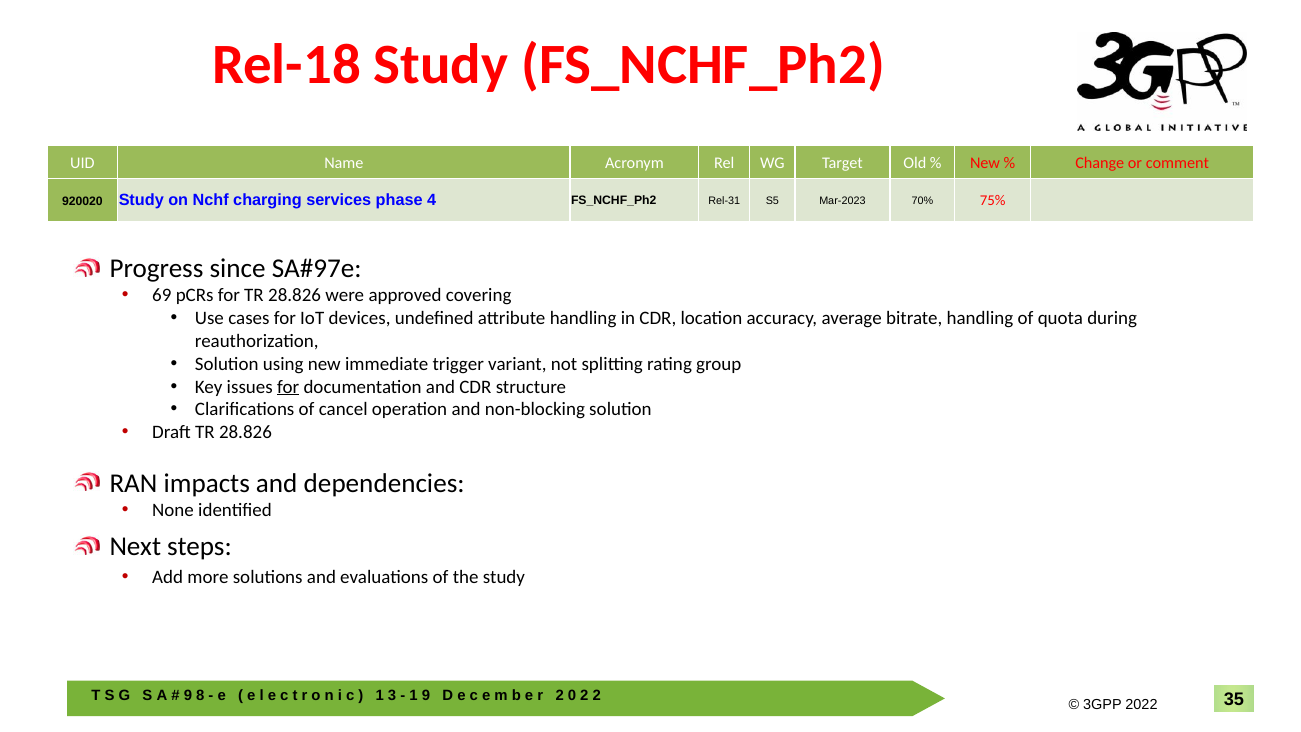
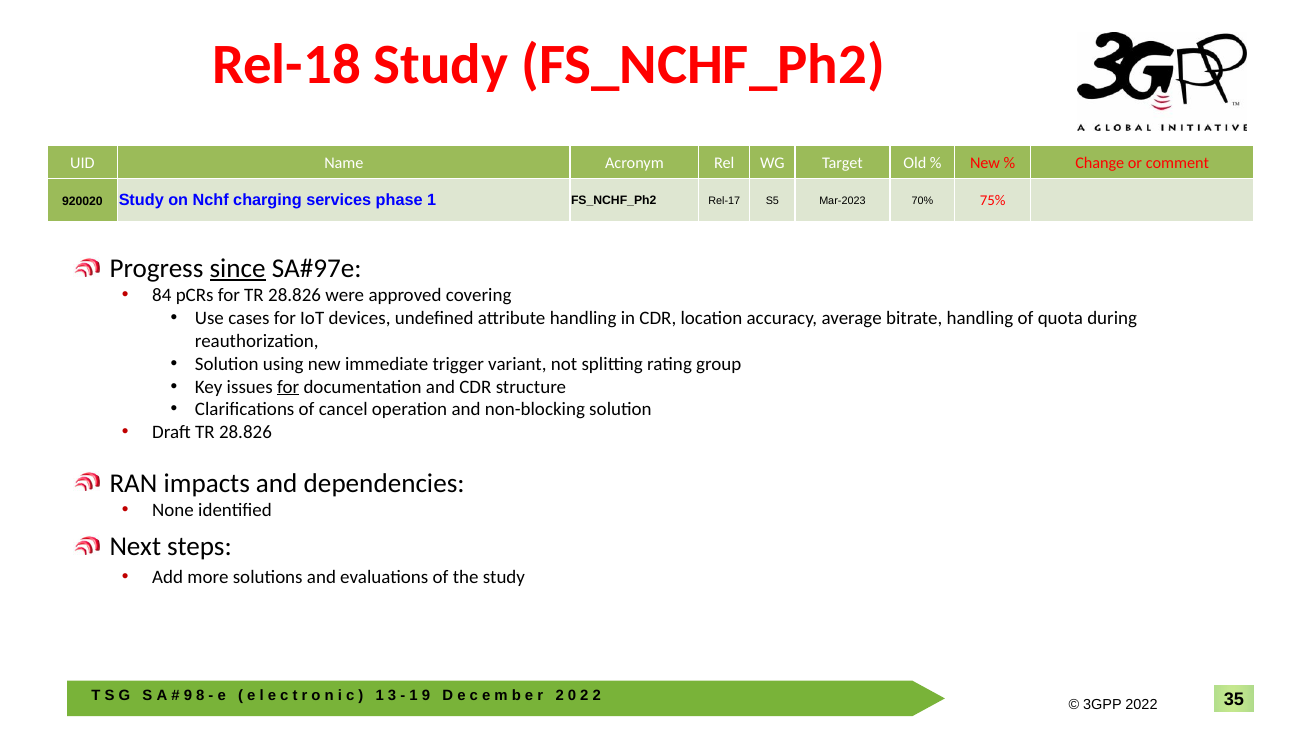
phase 4: 4 -> 1 (432, 201)
Rel-31: Rel-31 -> Rel-17 (724, 201)
since underline: none -> present (238, 268)
69: 69 -> 84 (162, 296)
